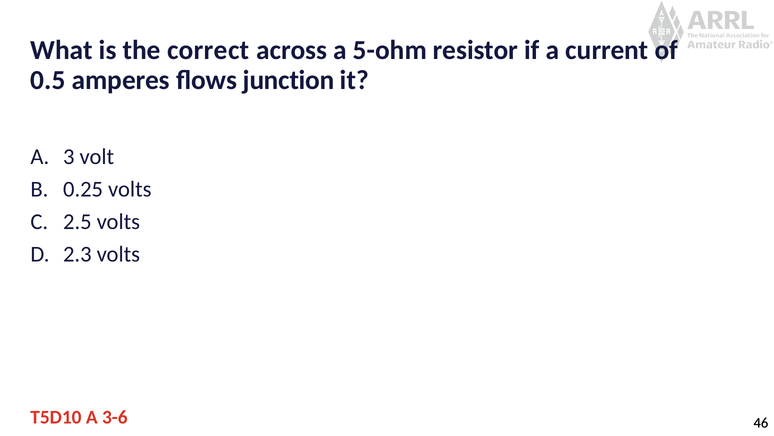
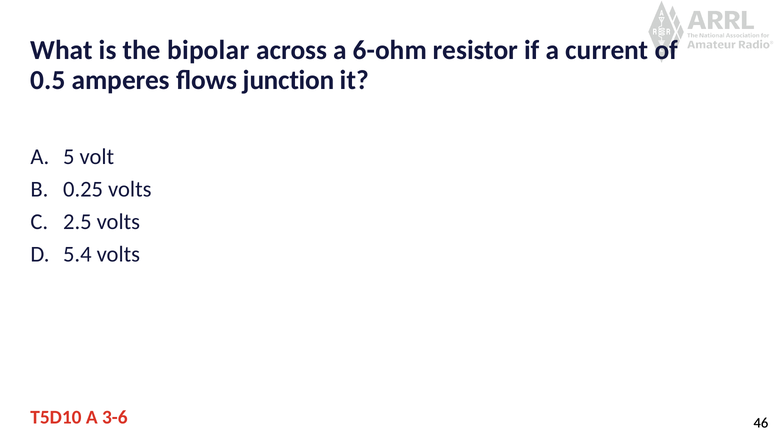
correct: correct -> bipolar (208, 50)
5-ohm: 5-ohm -> 6-ohm (390, 50)
3: 3 -> 5 (69, 156)
2.3: 2.3 -> 5.4 (77, 254)
